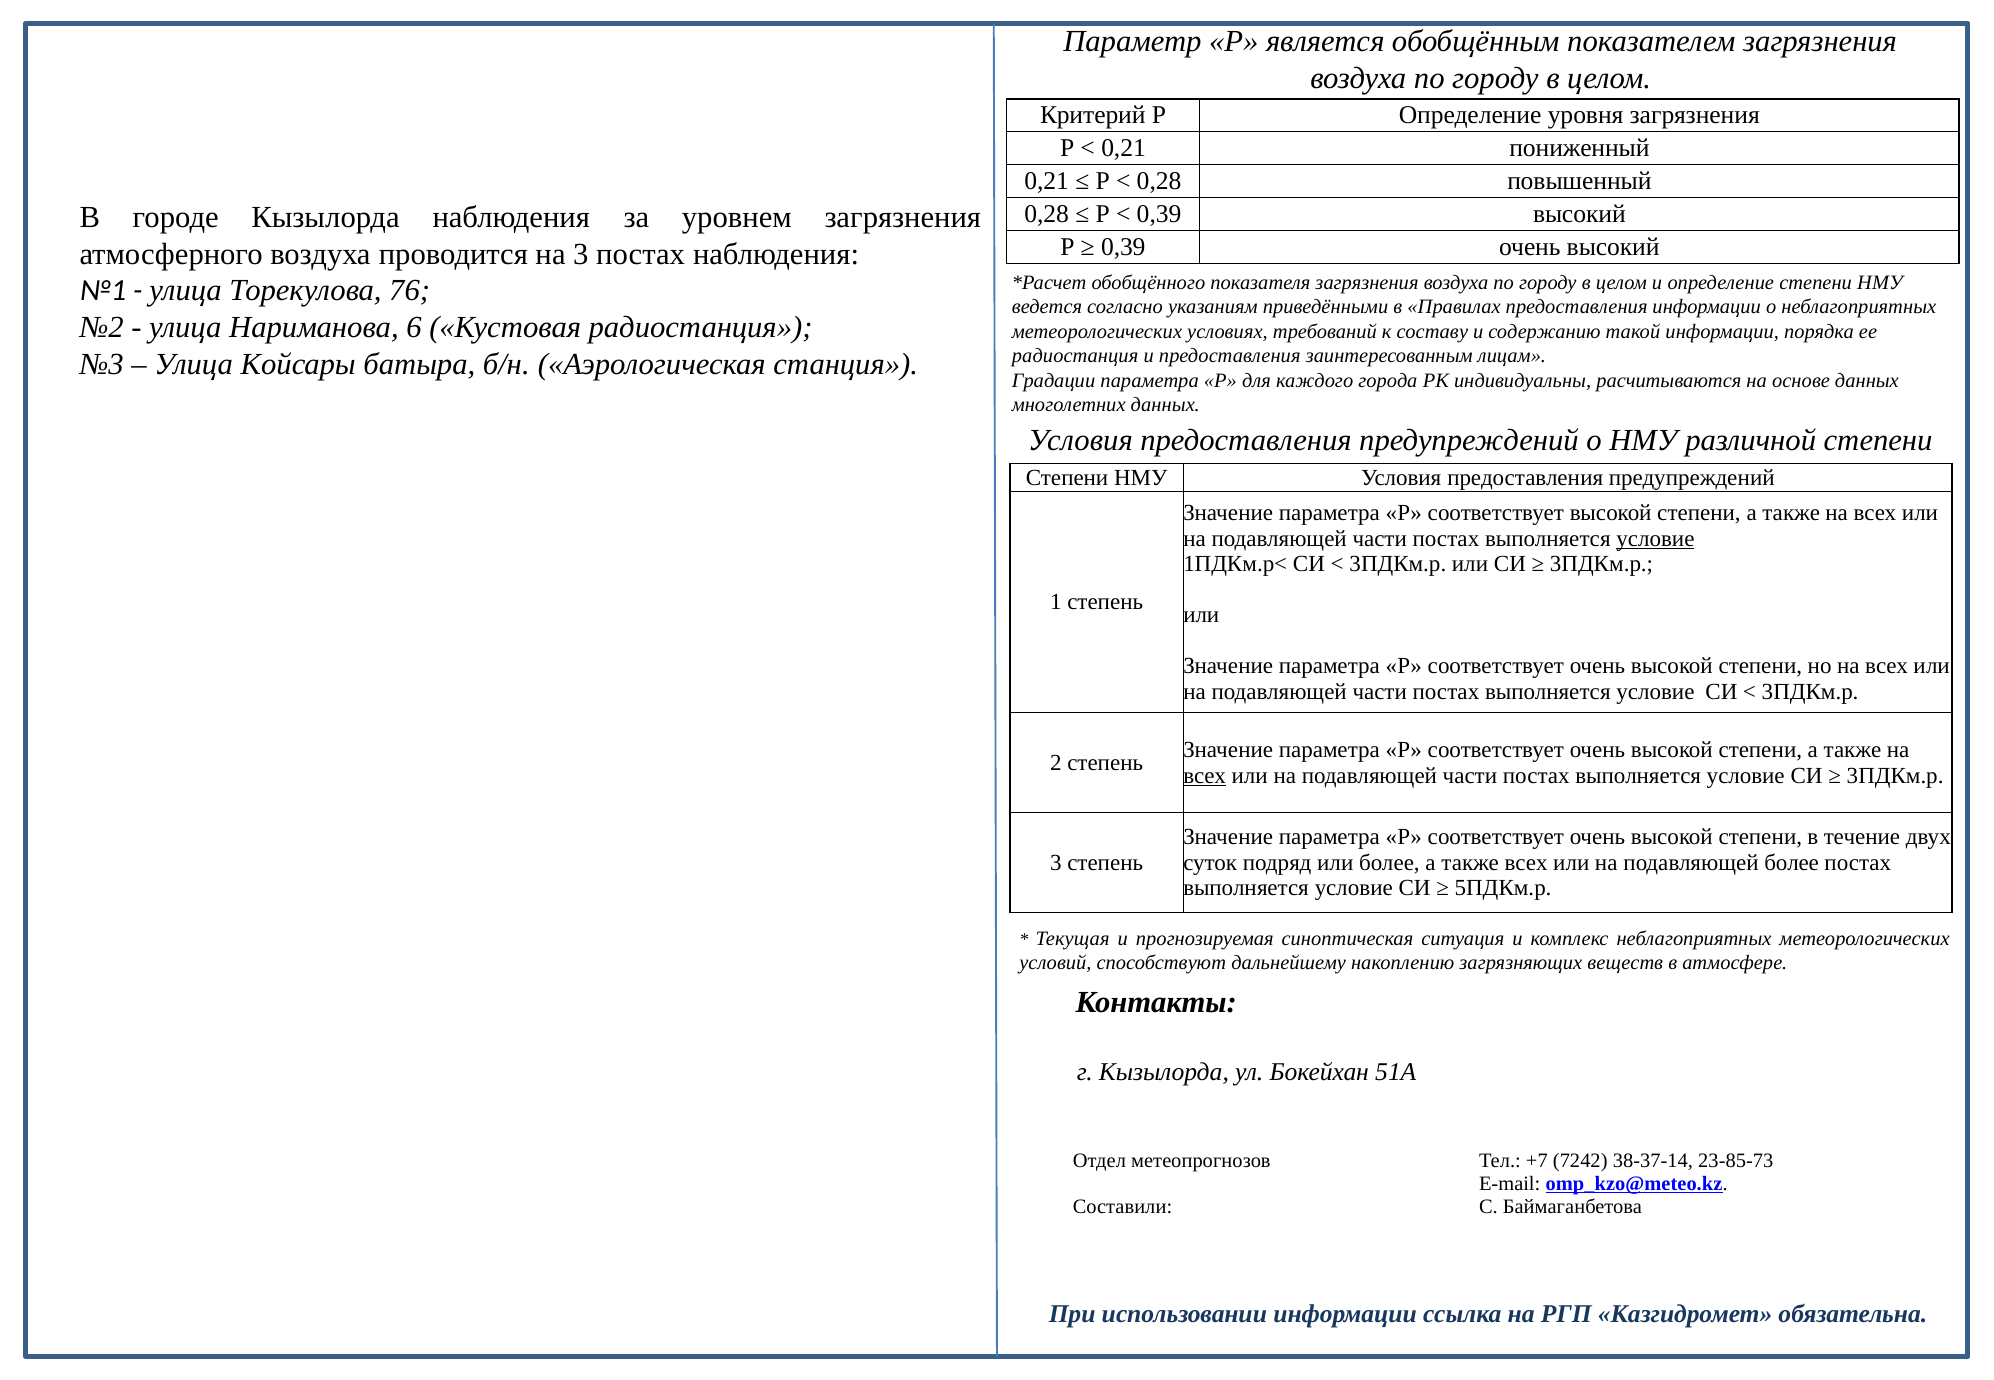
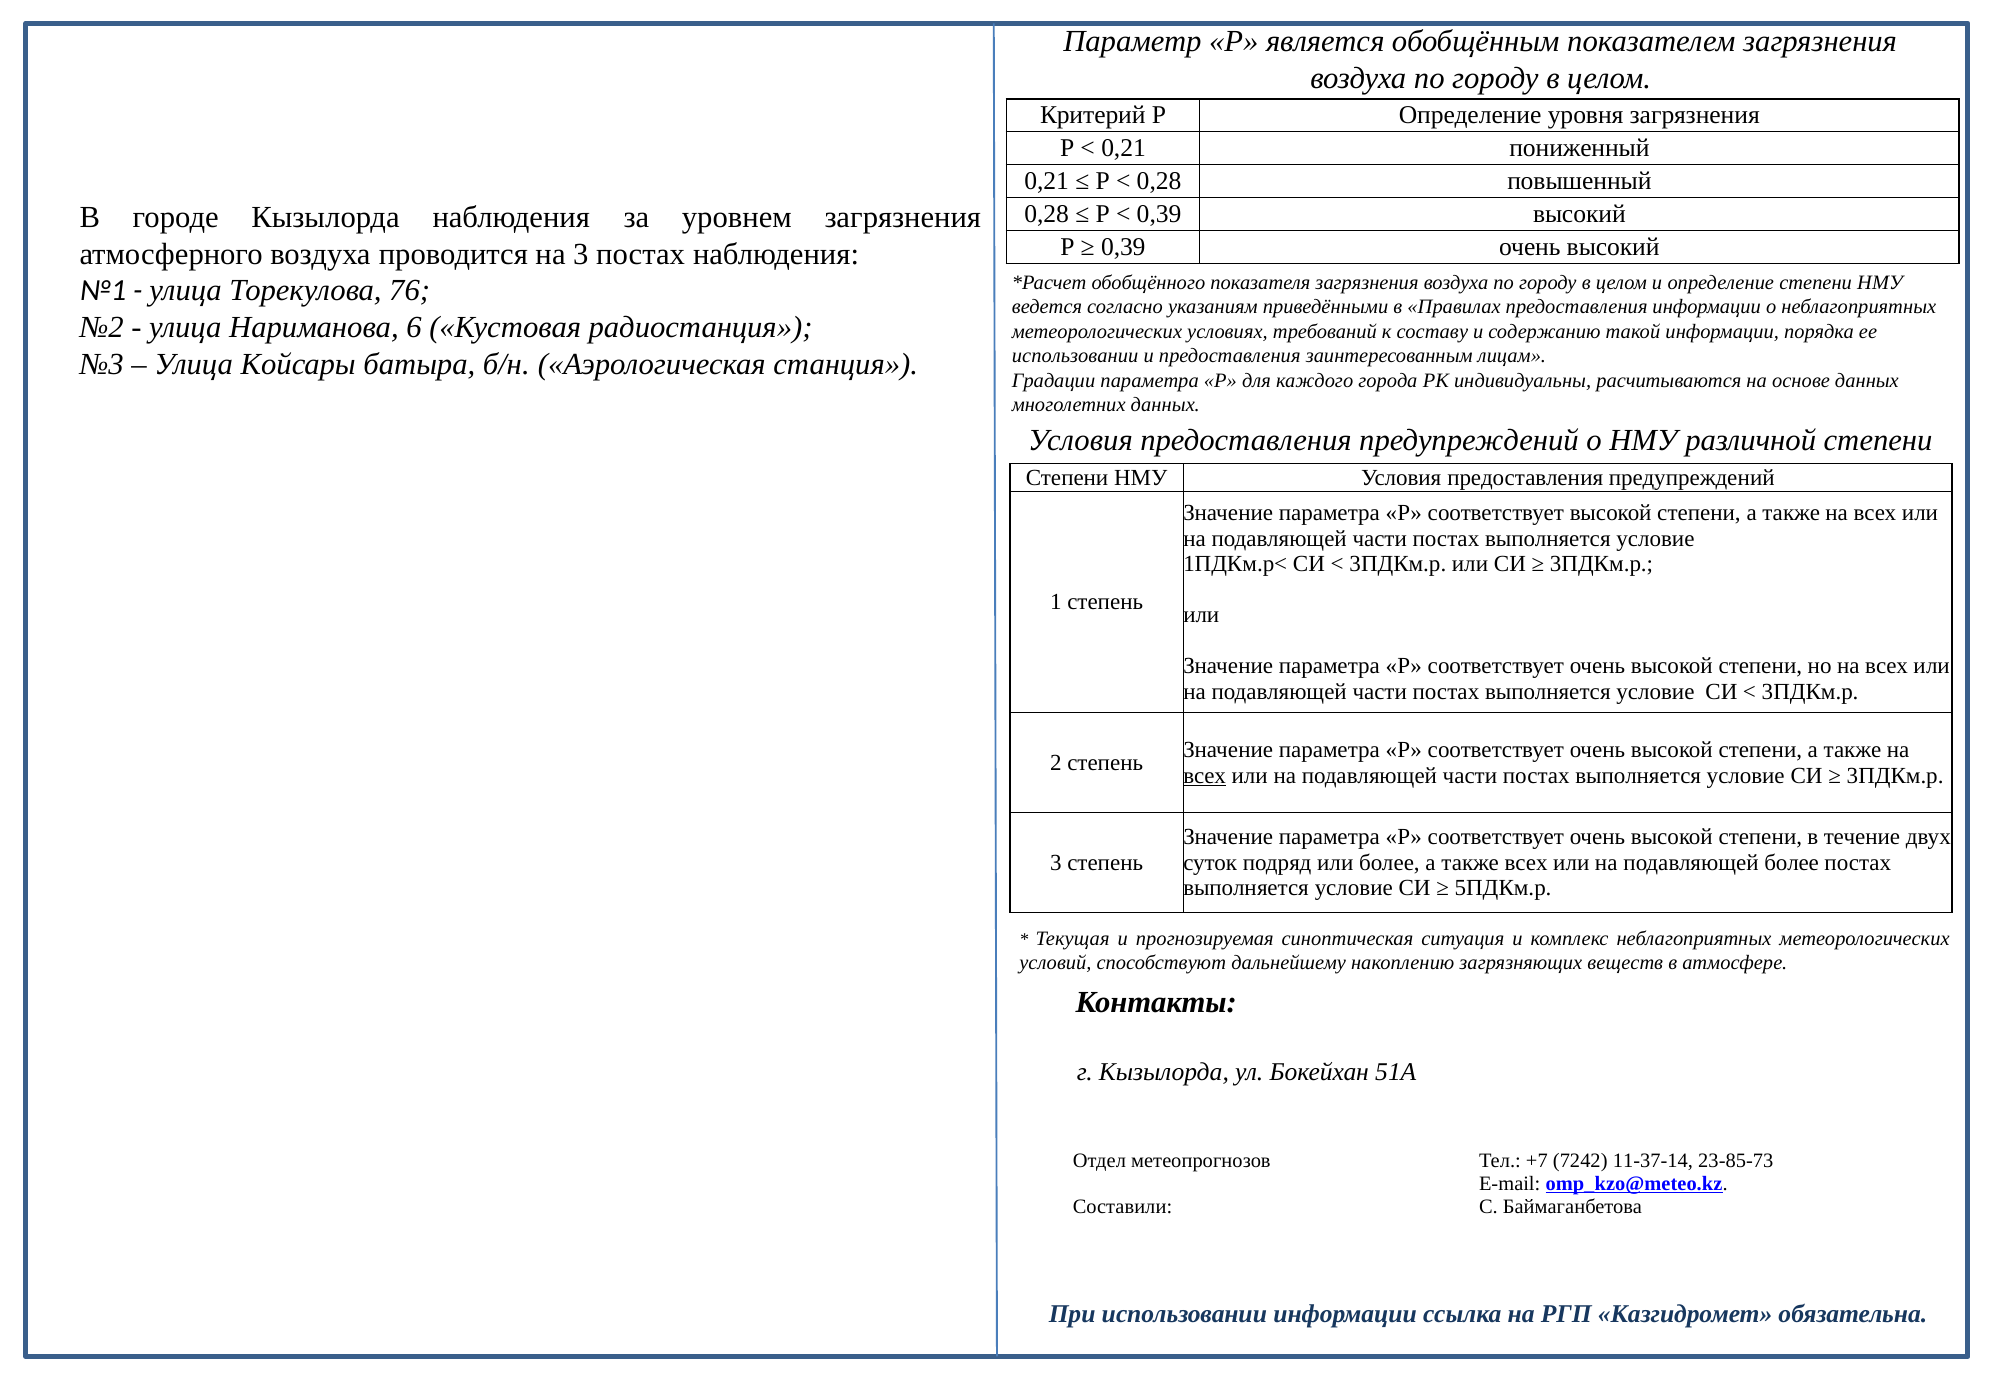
радиостанция: радиостанция -> использовании (1075, 356)
условие underline: present -> none (1655, 539)
38-37-14: 38-37-14 -> 11-37-14 (1653, 1161)
